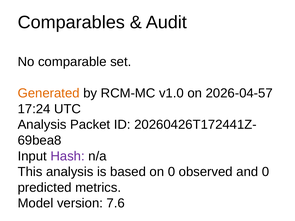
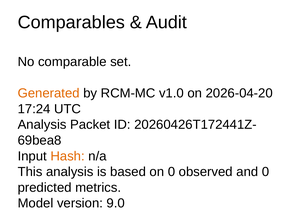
2026-04-57: 2026-04-57 -> 2026-04-20 (239, 93)
Hash colour: purple -> orange (68, 156)
7.6: 7.6 -> 9.0 (116, 203)
